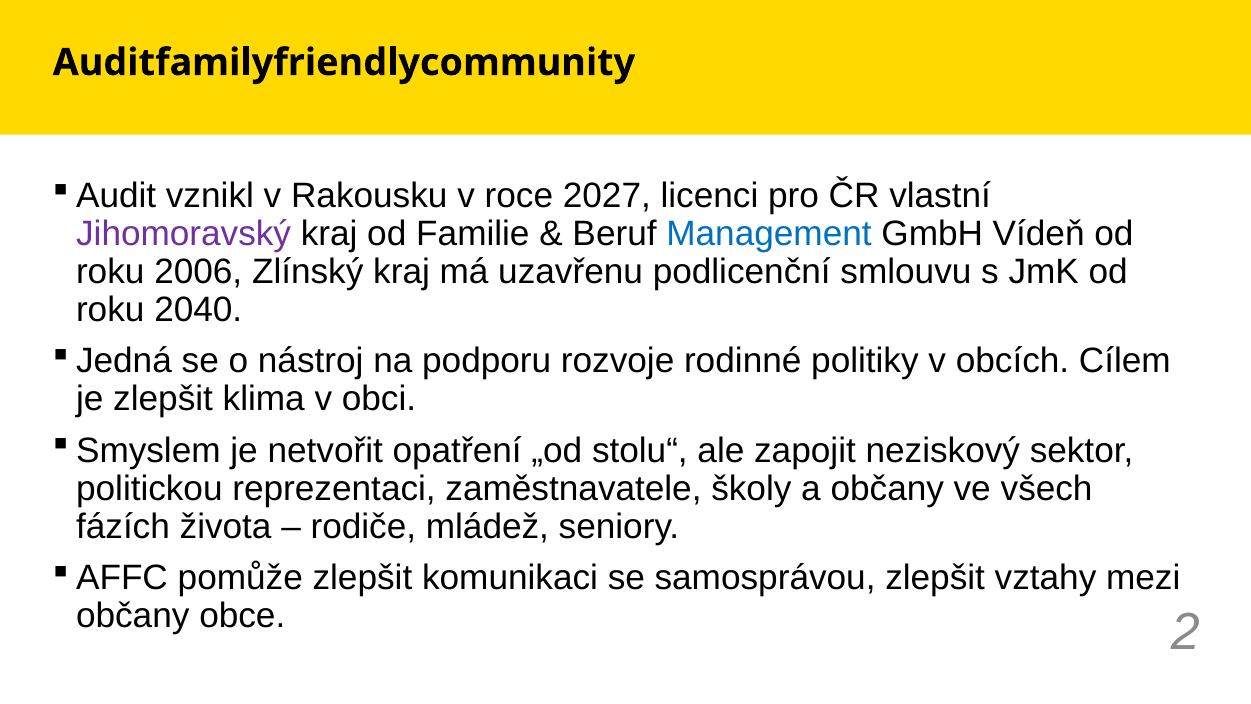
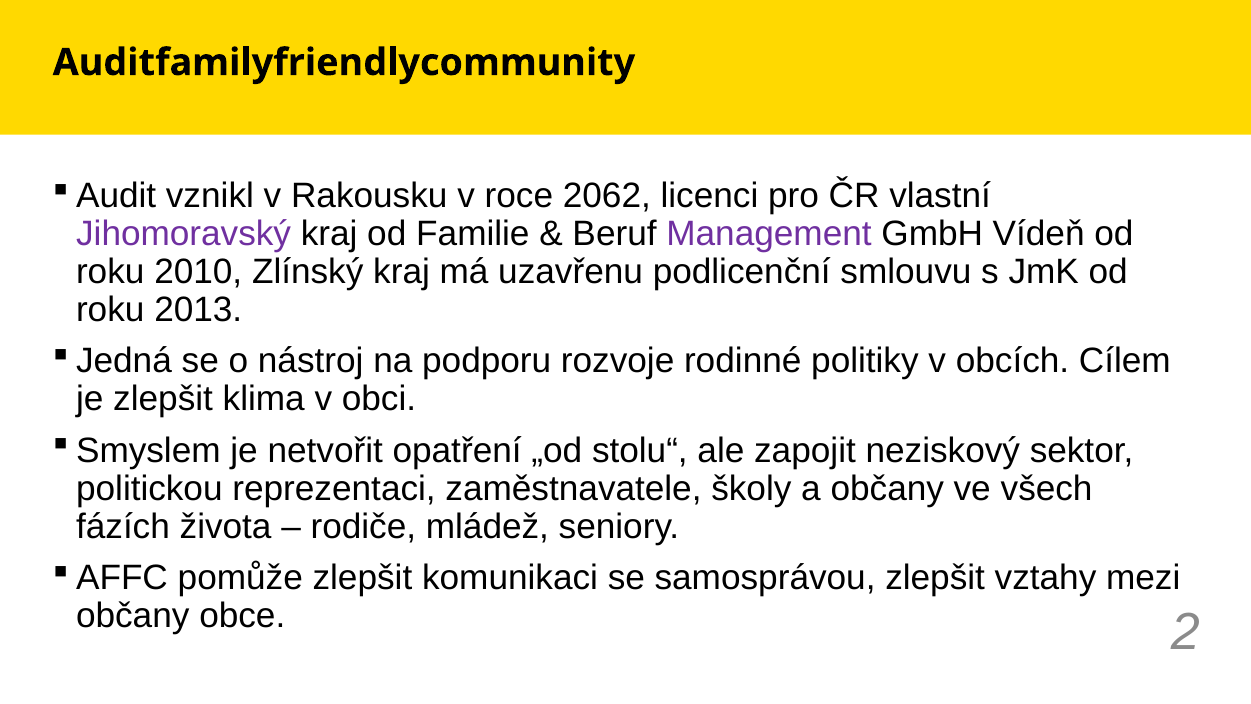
2027: 2027 -> 2062 (607, 196)
Management colour: blue -> purple (769, 234)
2006: 2006 -> 2010 (198, 272)
2040: 2040 -> 2013 (198, 310)
